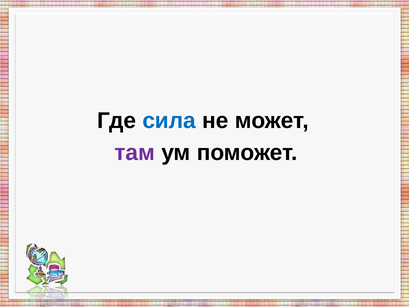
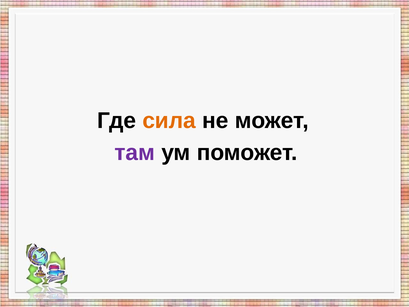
сила colour: blue -> orange (169, 121)
